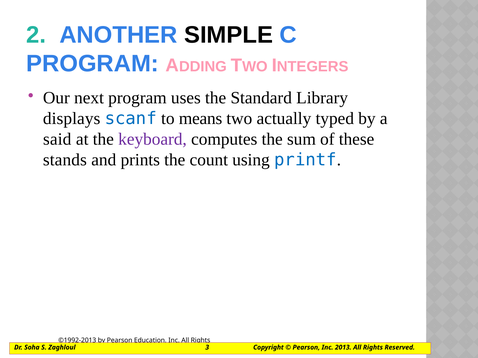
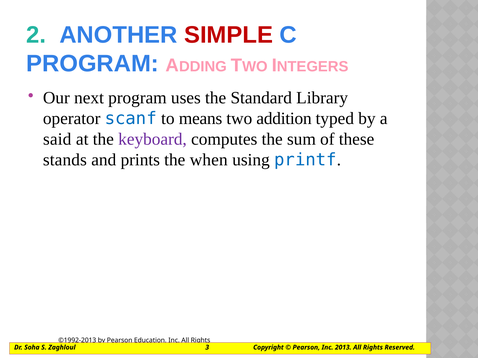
SIMPLE colour: black -> red (229, 35)
displays: displays -> operator (72, 119)
actually: actually -> addition (284, 119)
count: count -> when (209, 160)
